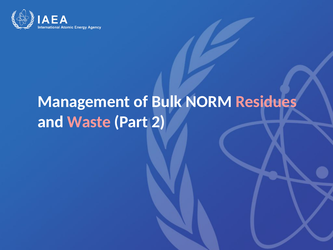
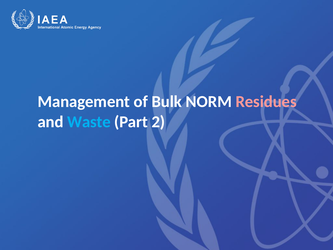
Waste colour: pink -> light blue (89, 122)
